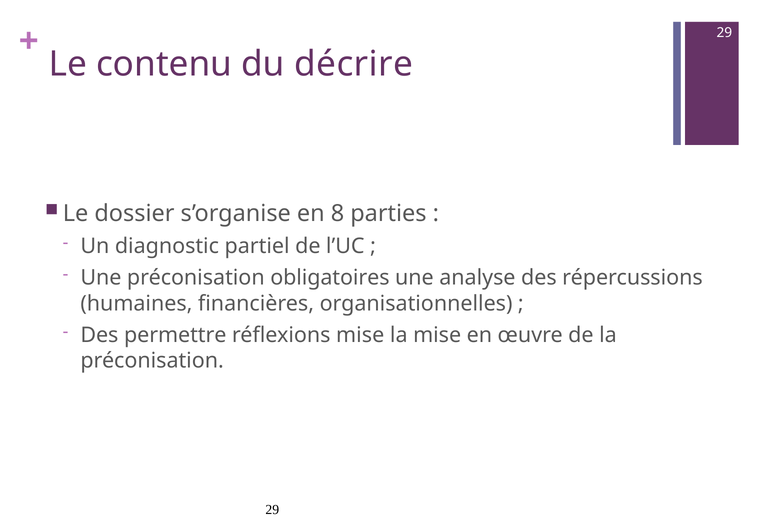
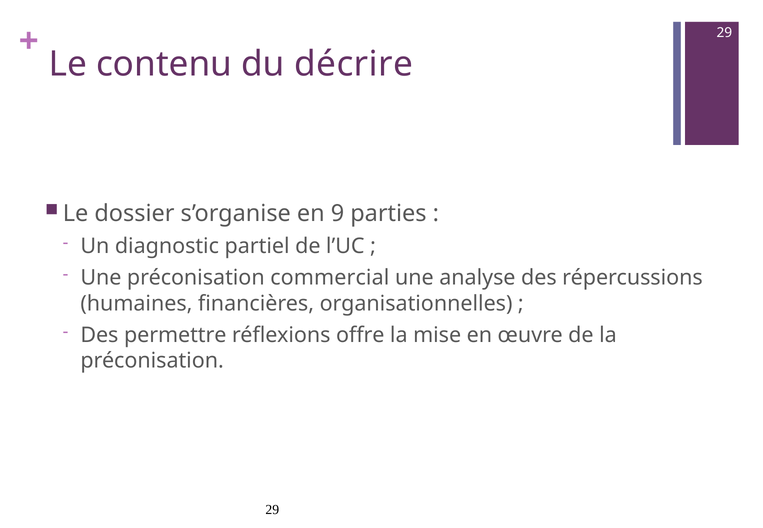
8: 8 -> 9 (338, 213)
obligatoires: obligatoires -> commercial (330, 278)
réflexions mise: mise -> offre (360, 335)
